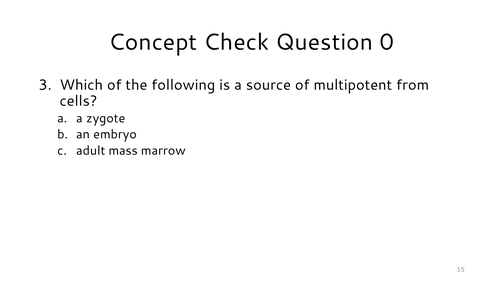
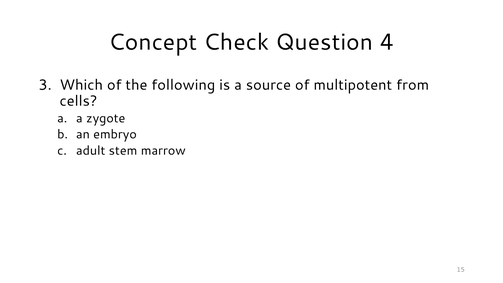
0: 0 -> 4 (387, 42)
mass: mass -> stem (123, 151)
